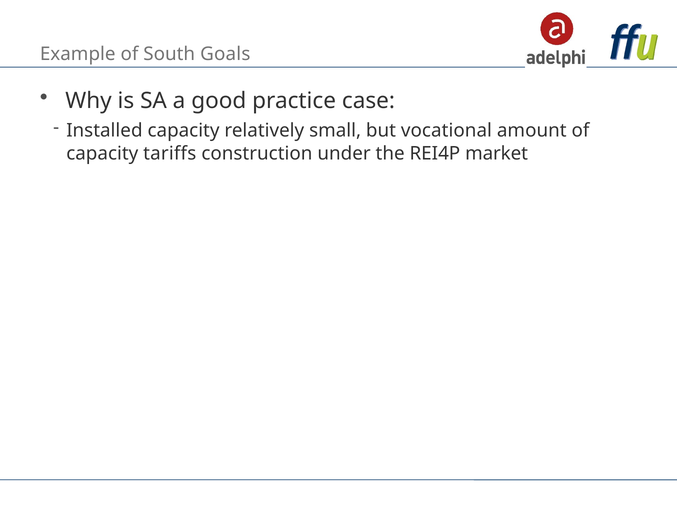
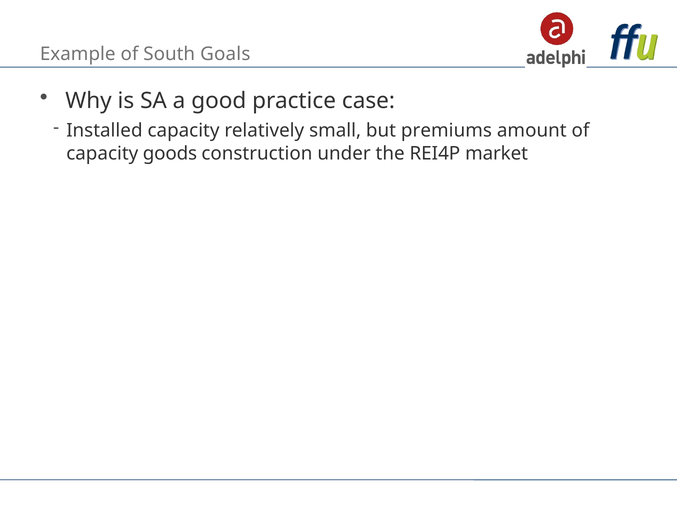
vocational: vocational -> premiums (446, 131)
tariffs: tariffs -> goods (170, 154)
